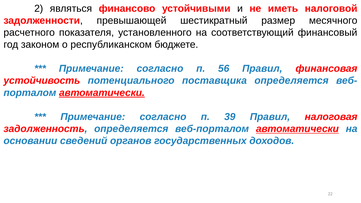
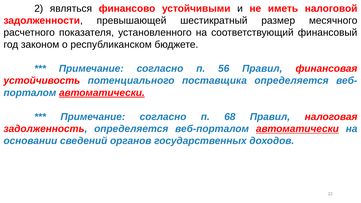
39: 39 -> 68 (230, 117)
